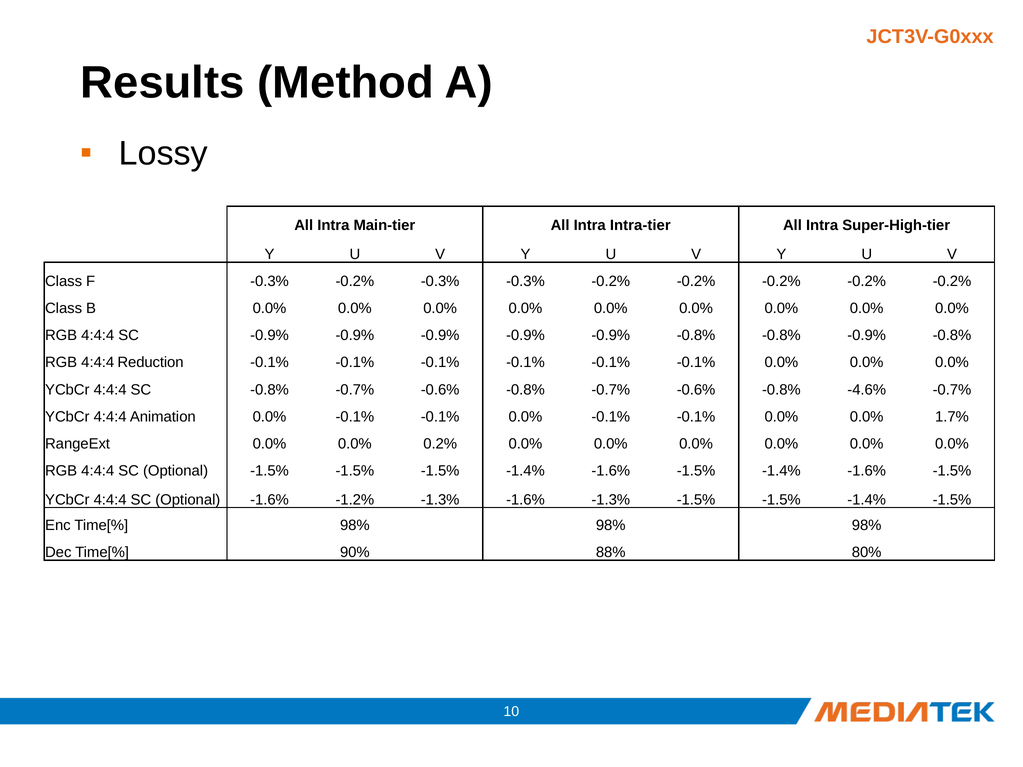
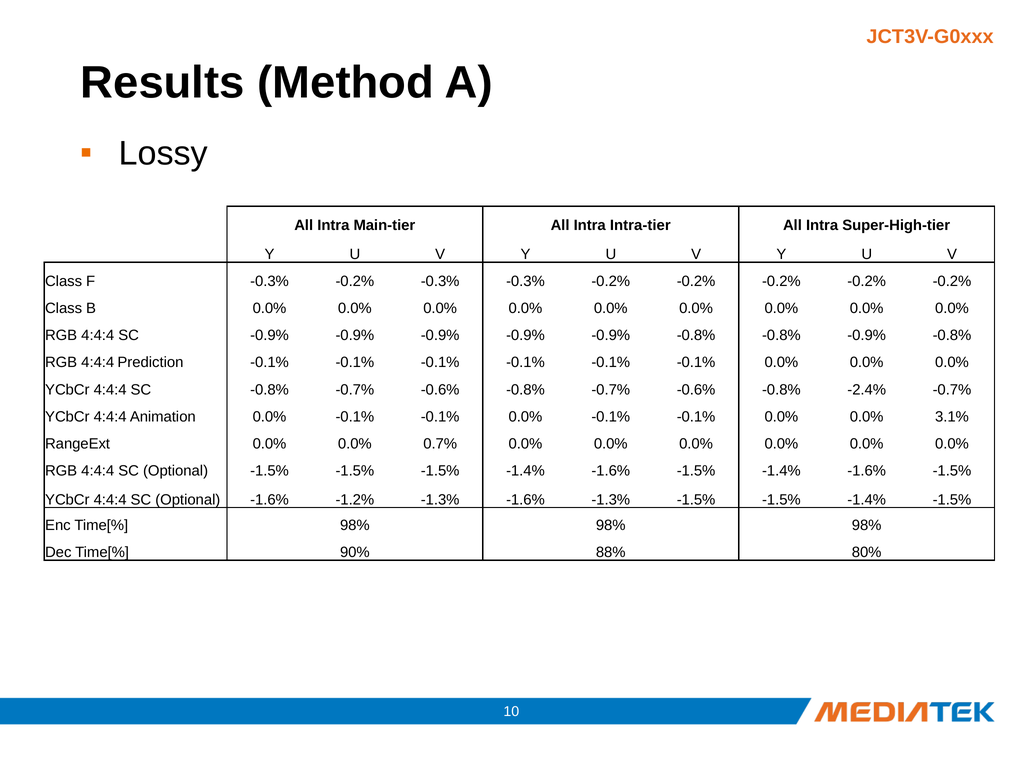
Reduction: Reduction -> Prediction (150, 363)
-4.6%: -4.6% -> -2.4% (867, 390)
1.7%: 1.7% -> 3.1% (952, 417)
0.2%: 0.2% -> 0.7% (440, 444)
